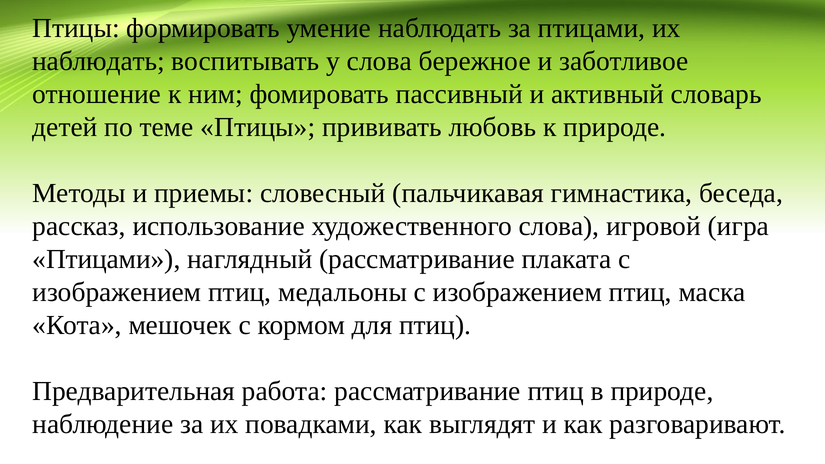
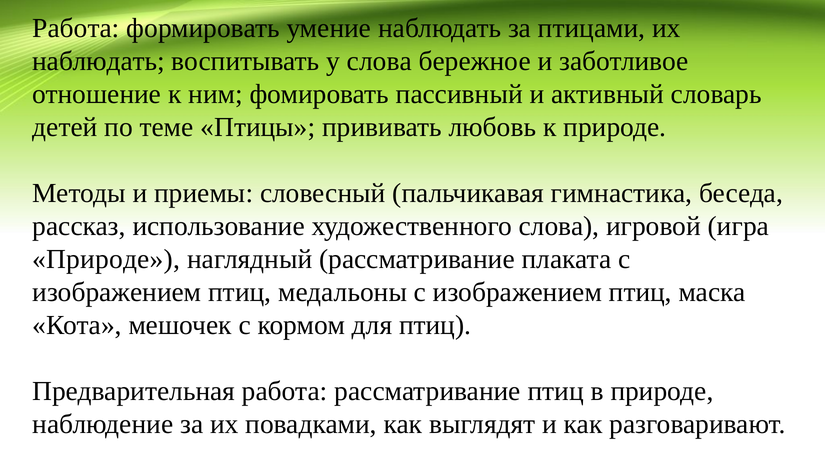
Птицы: Птицы -> Работа (76, 28)
Птицами: Птицами -> Природе (106, 259)
